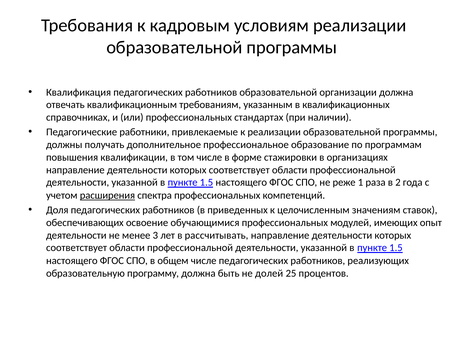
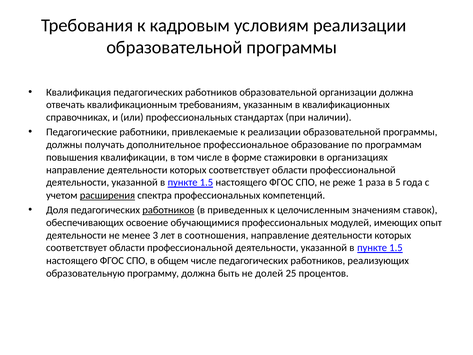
2: 2 -> 5 (398, 182)
работников underline: none -> present (168, 210)
рассчитывать: рассчитывать -> соотношения (217, 235)
